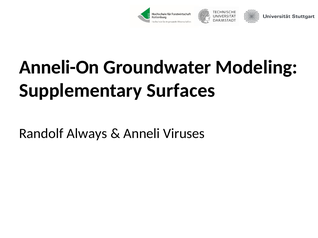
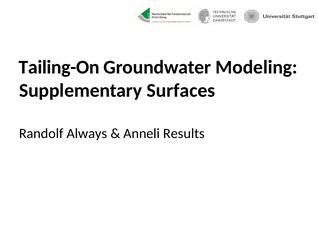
Anneli-On: Anneli-On -> Tailing-On (59, 67)
Viruses: Viruses -> Results (184, 134)
